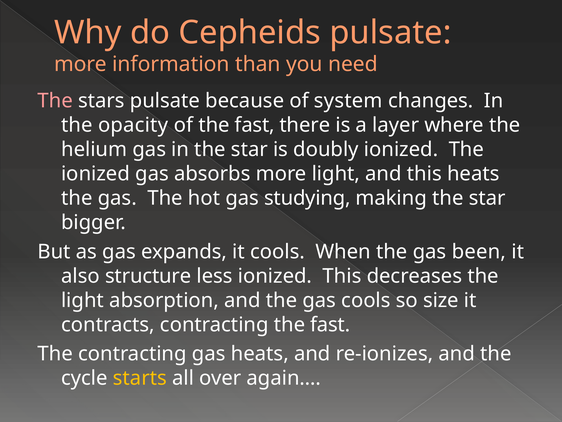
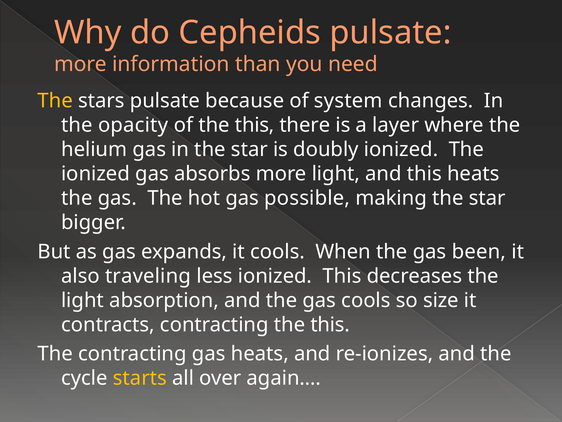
The colour: pink -> yellow (55, 101)
of the fast: fast -> this (255, 125)
studying: studying -> possible (307, 198)
structure: structure -> traveling (148, 276)
contracting the fast: fast -> this (330, 324)
